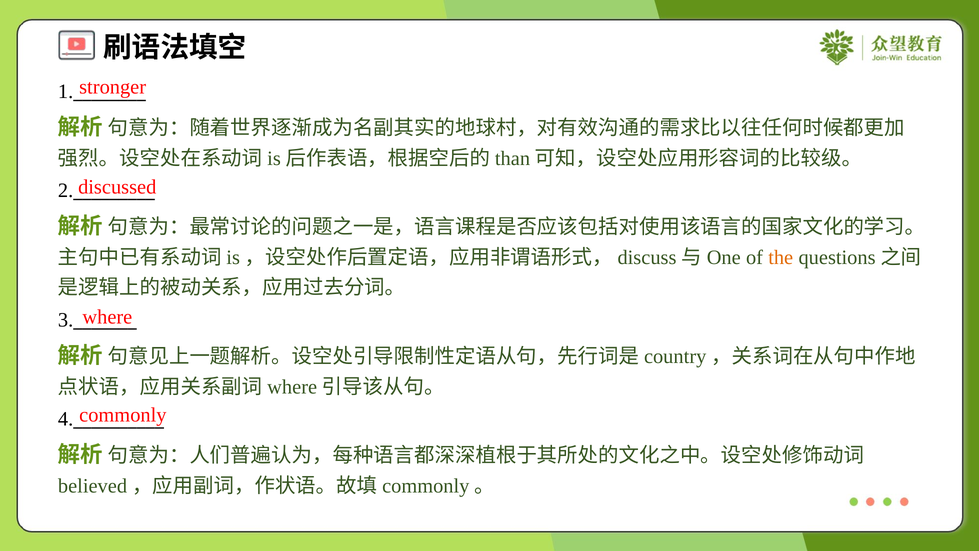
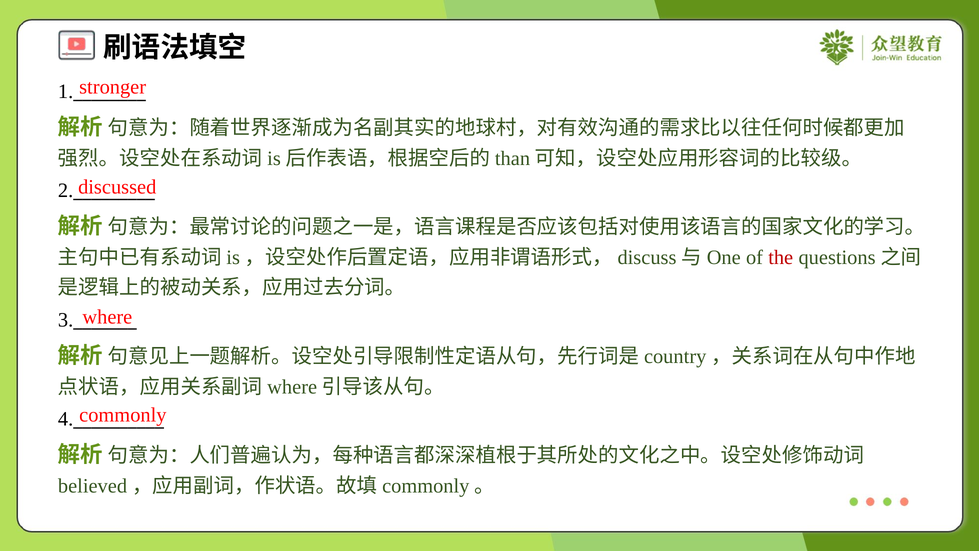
the colour: orange -> red (781, 257)
